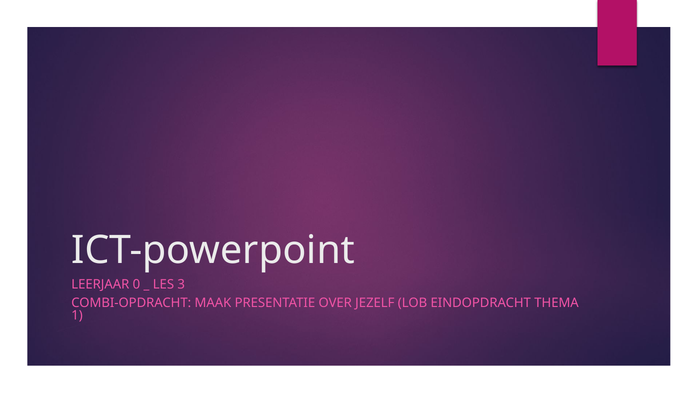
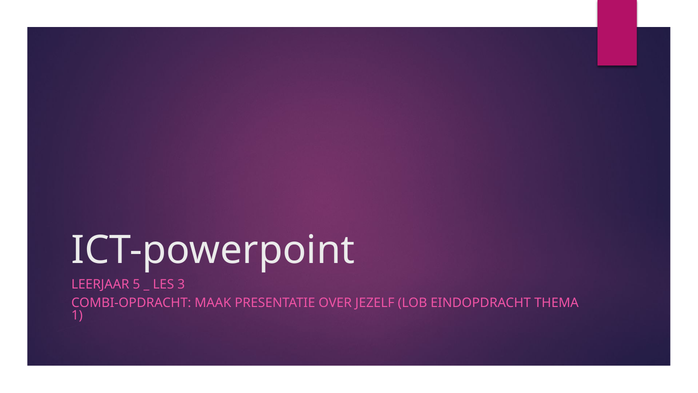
0: 0 -> 5 (136, 284)
